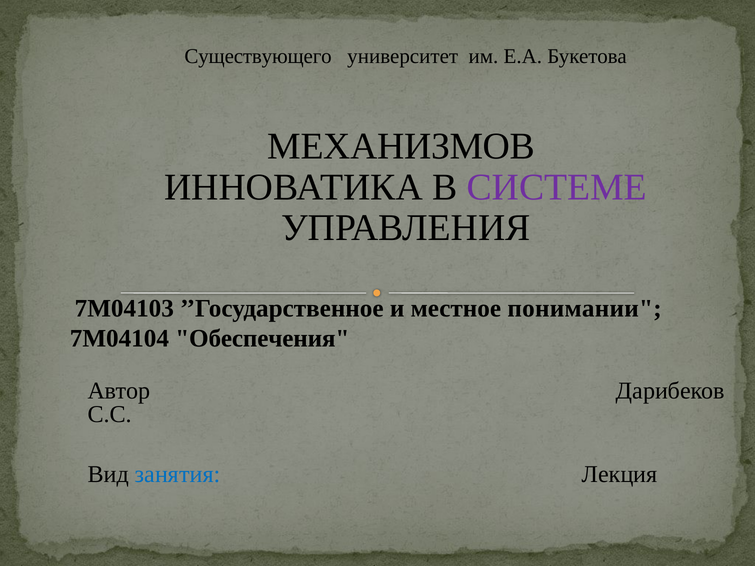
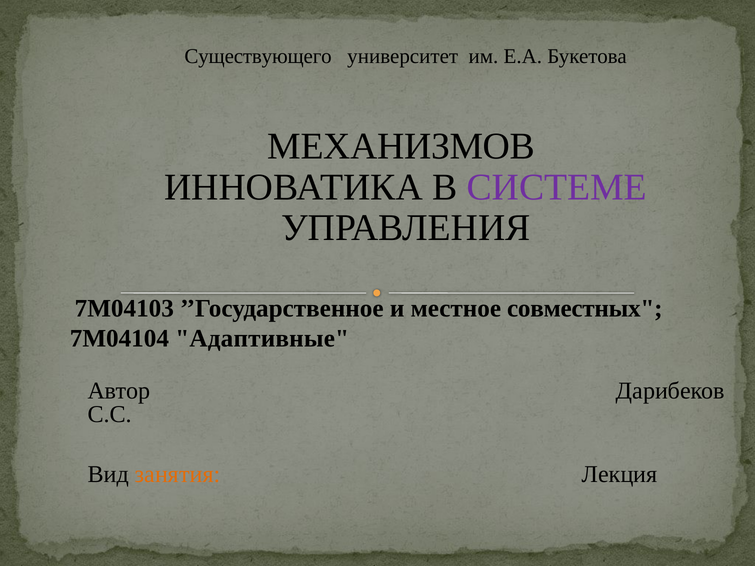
понимании: понимании -> совместных (585, 308)
Обеспечения: Обеспечения -> Адаптивные (262, 339)
занятия colour: blue -> orange (178, 474)
